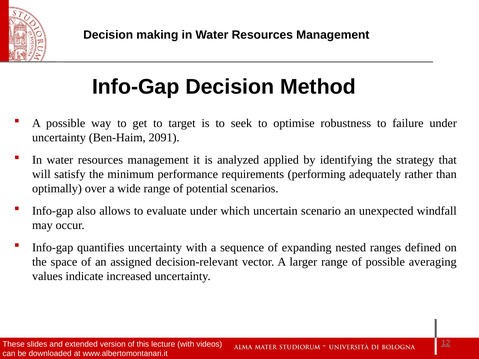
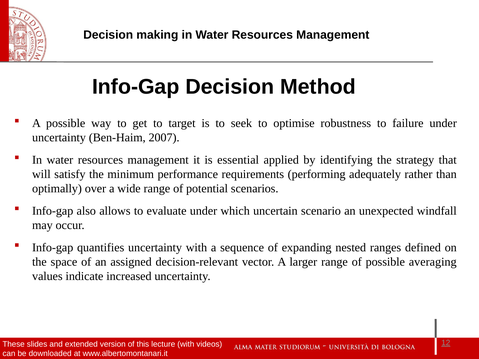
2091: 2091 -> 2007 (164, 138)
analyzed: analyzed -> essential (238, 160)
